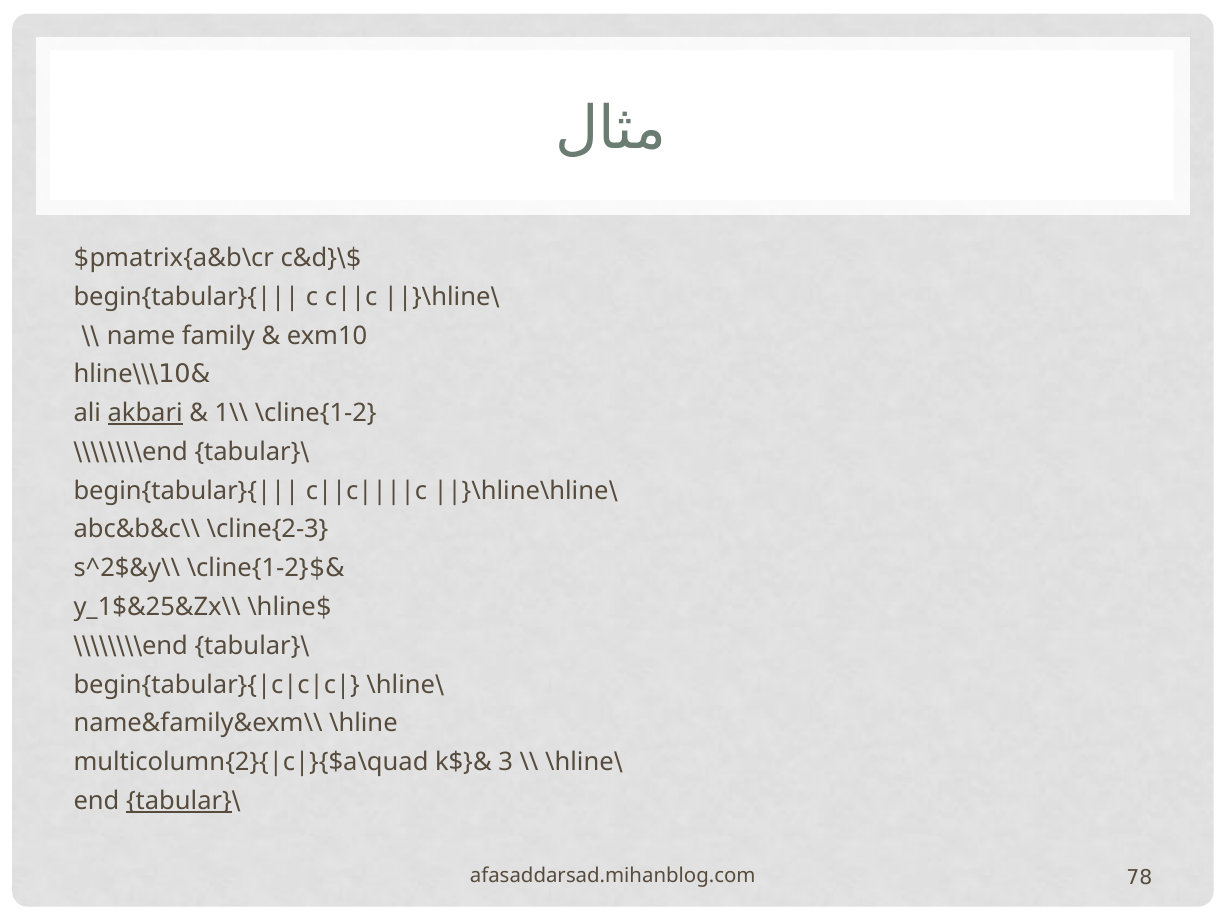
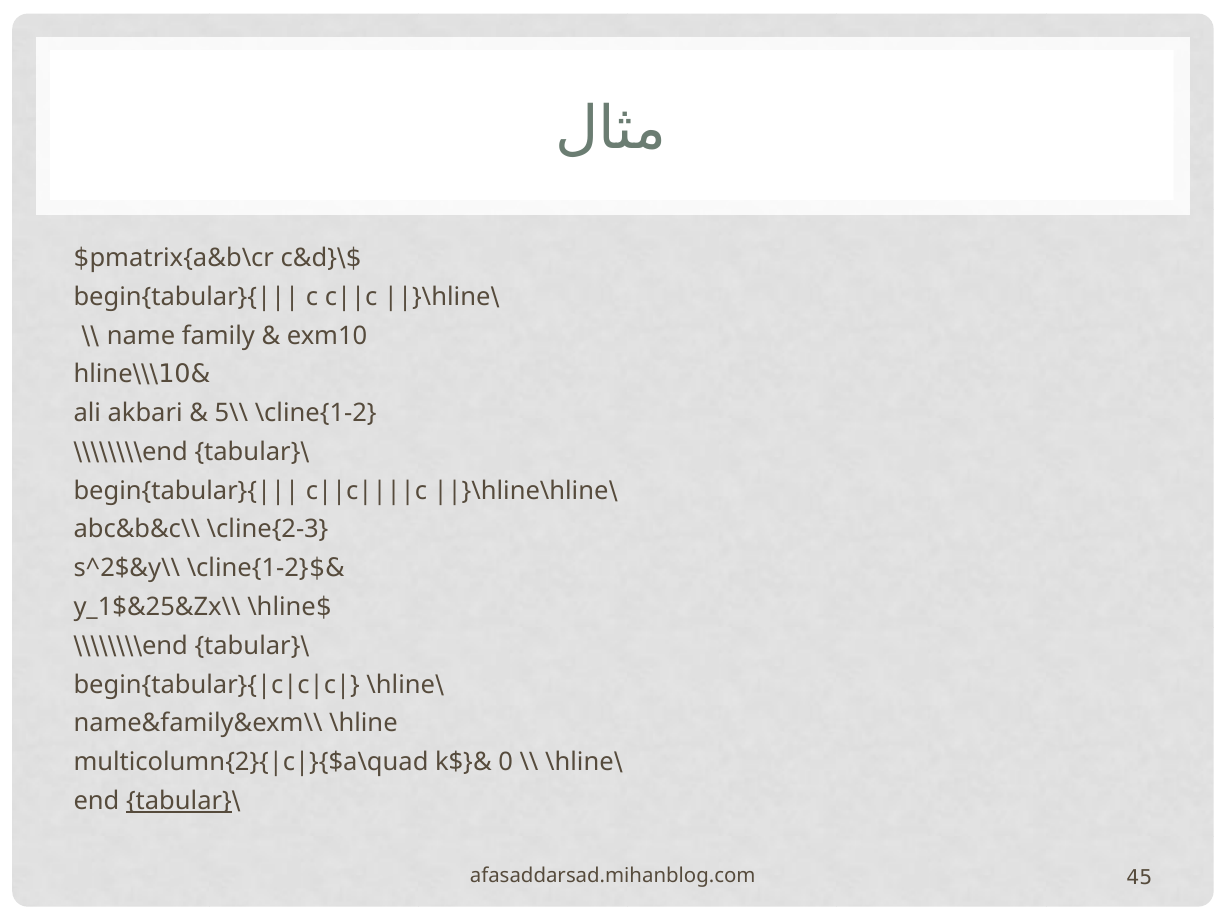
akbari underline: present -> none (145, 413)
1\\: 1\\ -> 5\\ (231, 413)
3: 3 -> 0 (506, 763)
78: 78 -> 45 (1139, 878)
